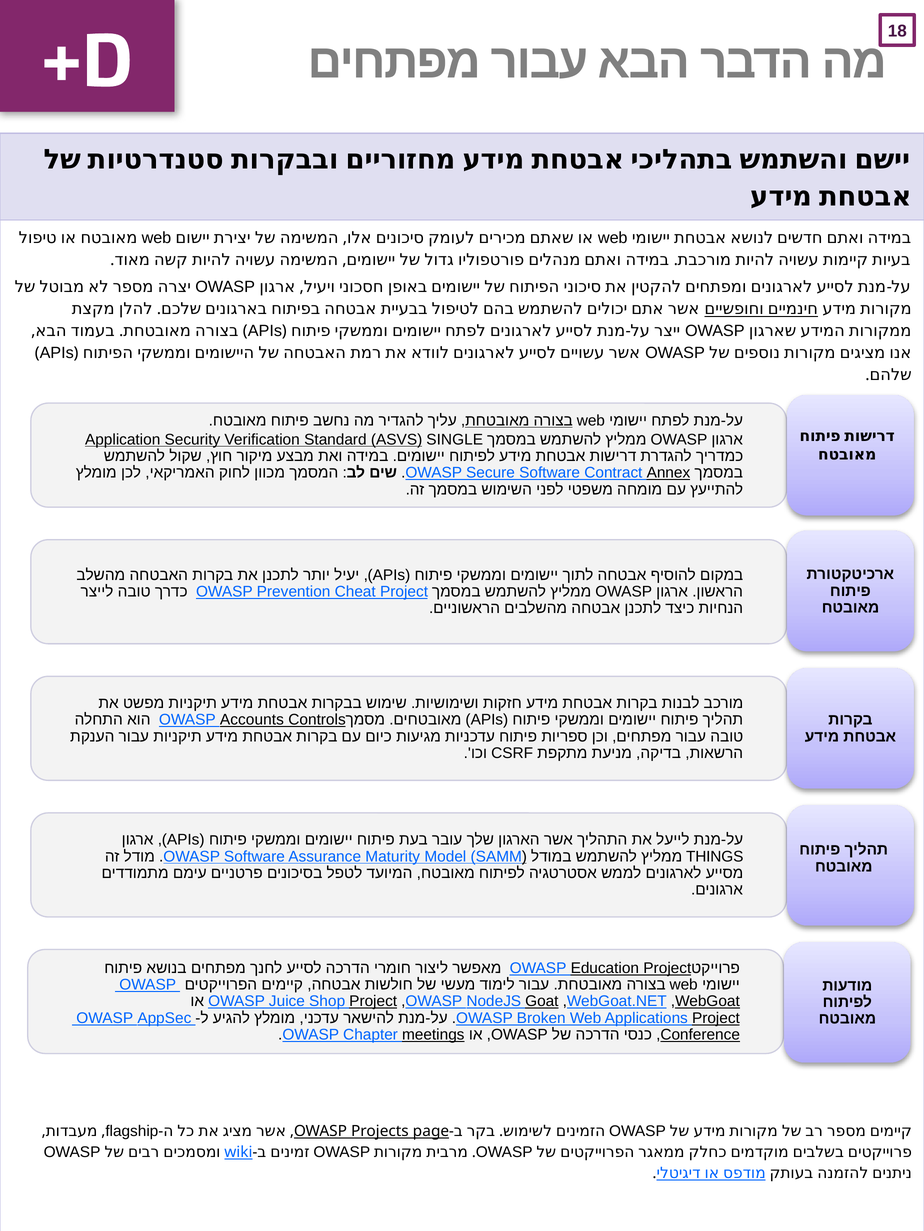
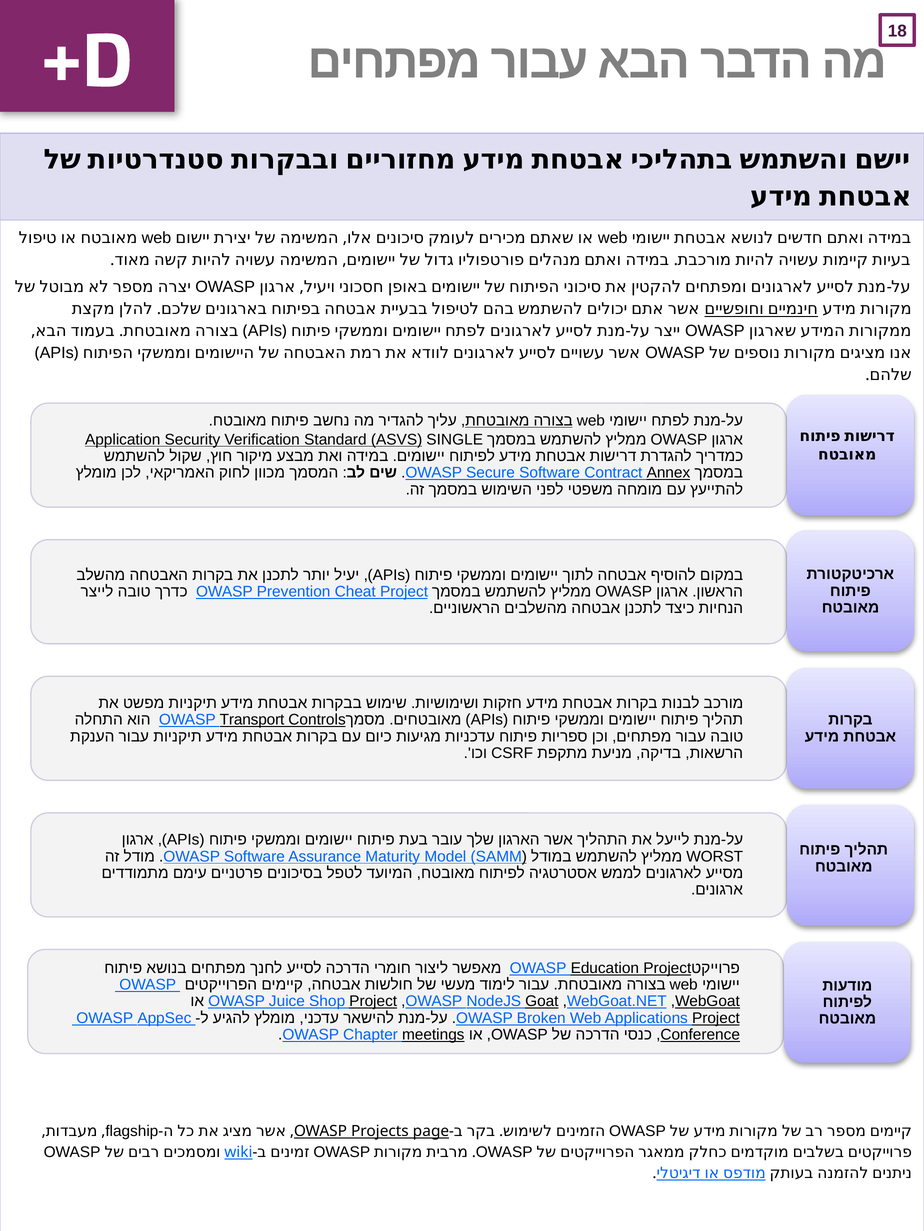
Accounts: Accounts -> Transport (252, 720)
THINGS: THINGS -> WORST (715, 857)
